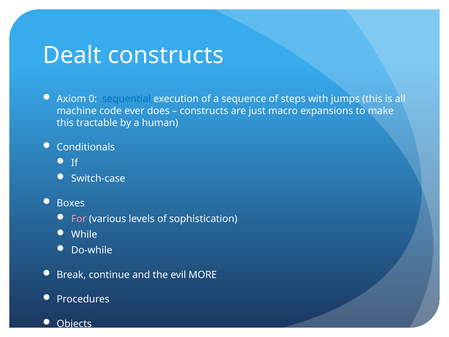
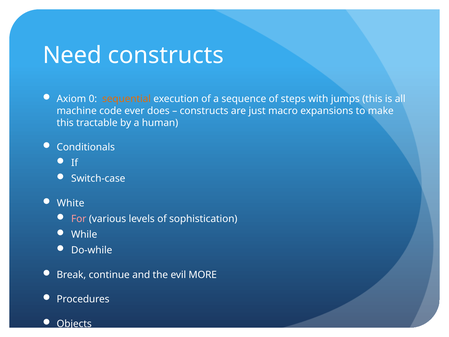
Dealt: Dealt -> Need (72, 55)
sequential colour: blue -> orange (126, 99)
Boxes: Boxes -> White (71, 203)
